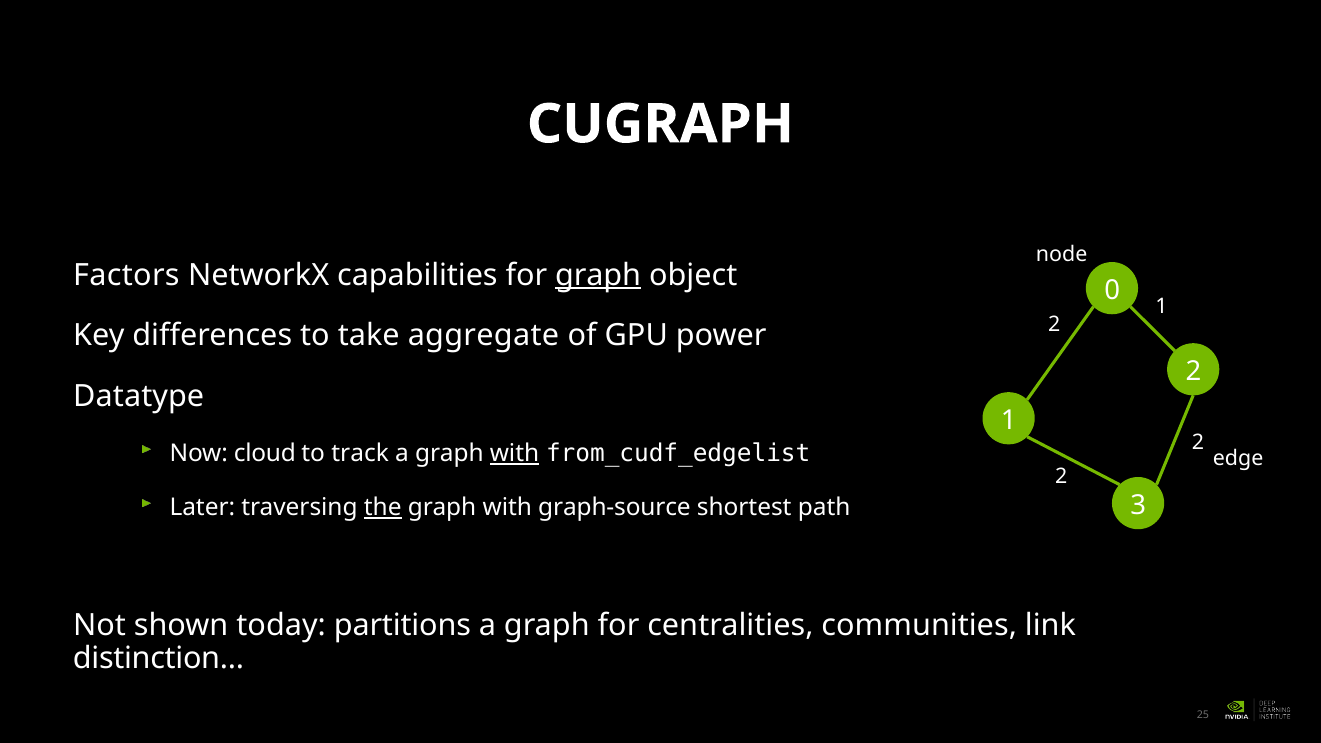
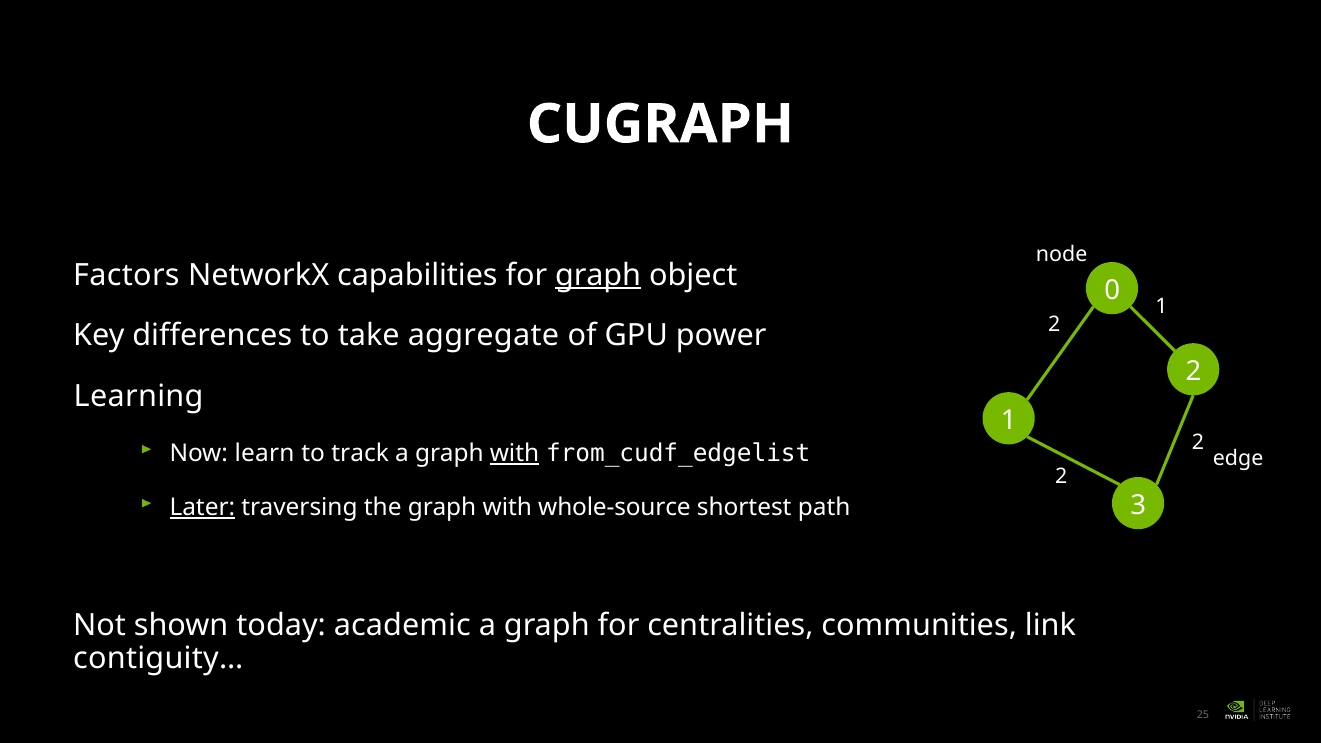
Datatype: Datatype -> Learning (139, 396)
cloud: cloud -> learn (265, 454)
Later underline: none -> present (202, 507)
the underline: present -> none (383, 507)
graph-source: graph-source -> whole-source (614, 507)
partitions: partitions -> academic (402, 625)
distinction…: distinction… -> contiguity… (158, 658)
